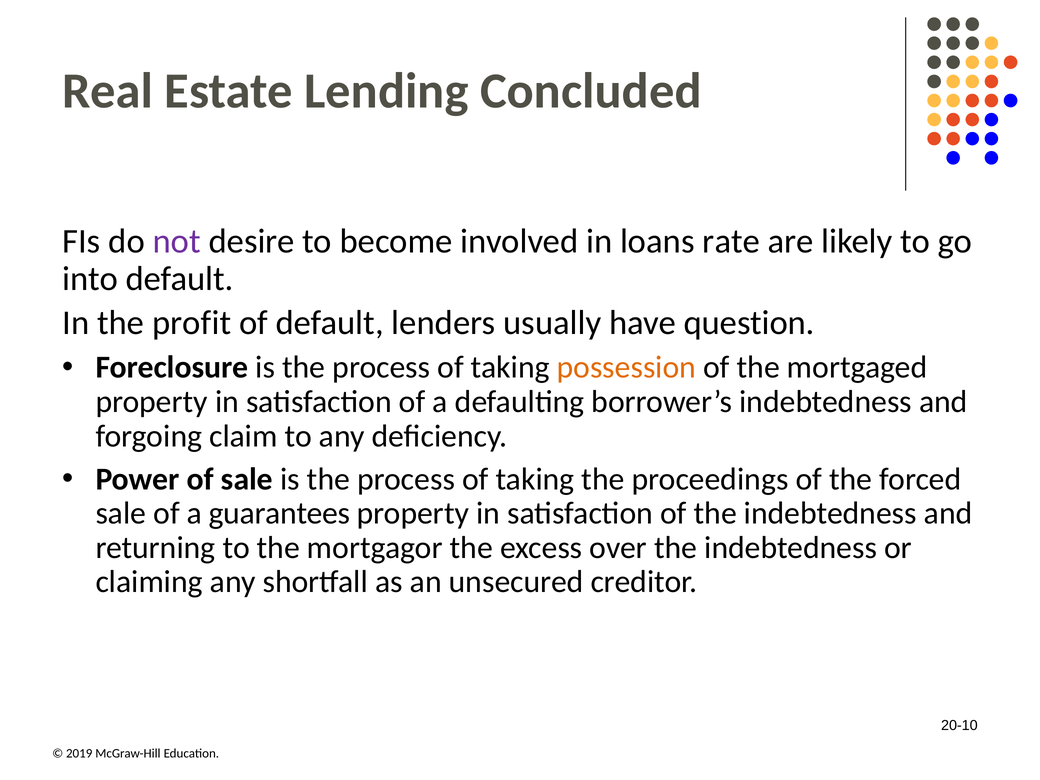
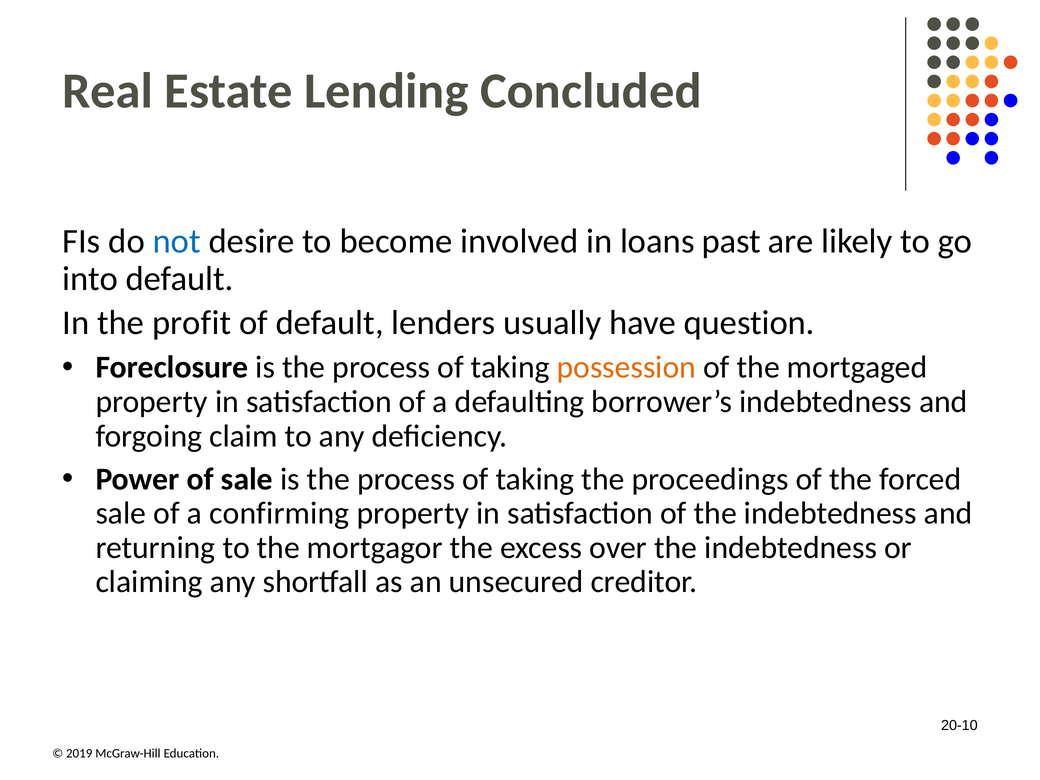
not colour: purple -> blue (177, 241)
rate: rate -> past (731, 241)
guarantees: guarantees -> confirming (279, 513)
